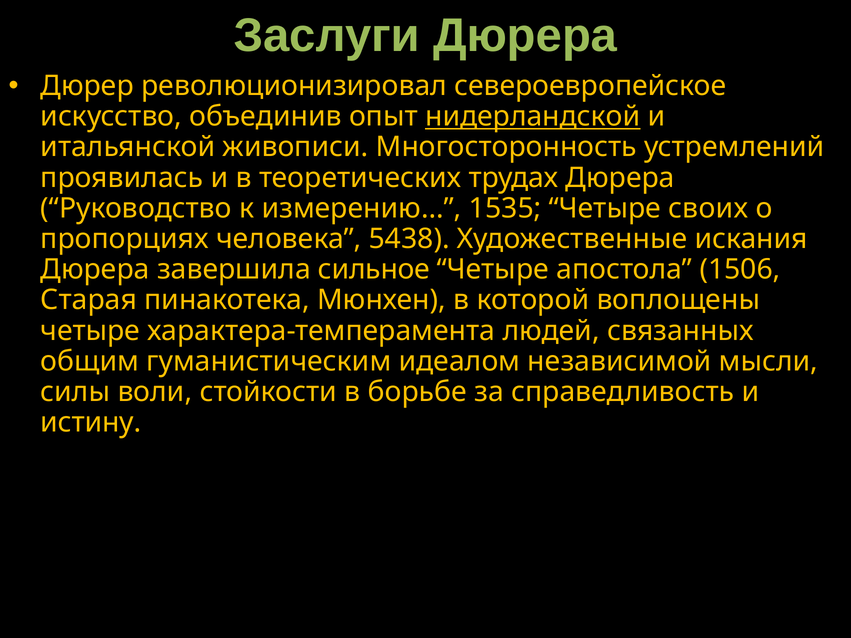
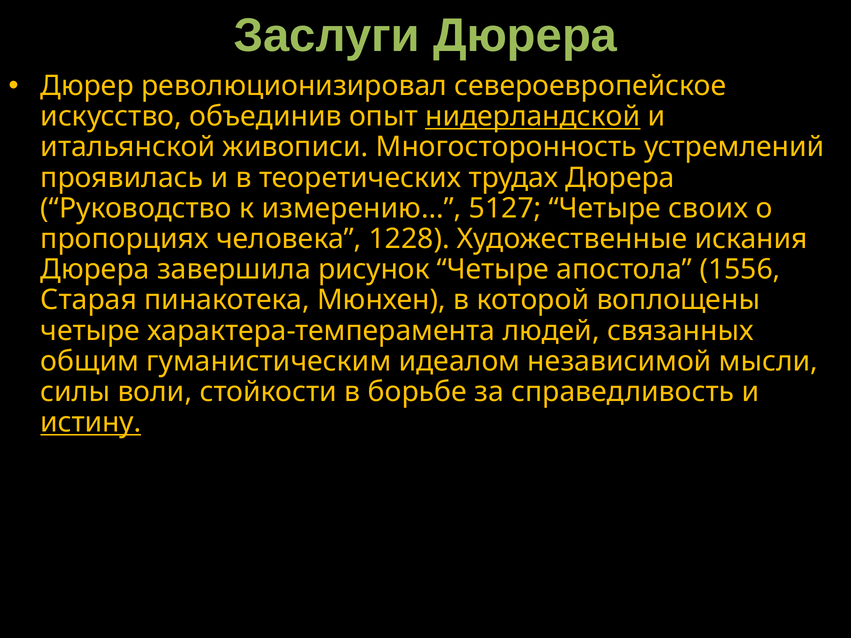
1535: 1535 -> 5127 (505, 208)
5438: 5438 -> 1228 (409, 239)
сильное: сильное -> рисунок (374, 270)
1506: 1506 -> 1556 (740, 270)
истину underline: none -> present (91, 423)
